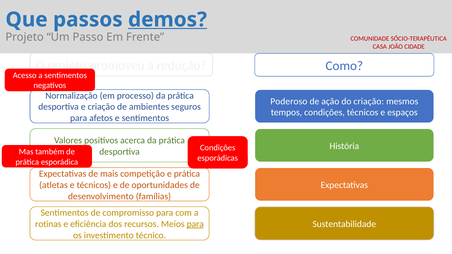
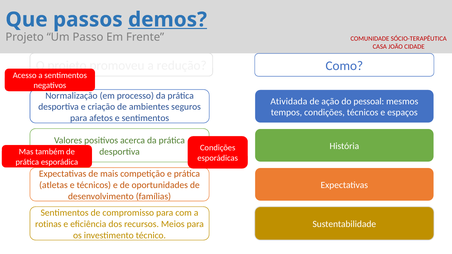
Poderoso: Poderoso -> Atividada (289, 101)
do criação: criação -> pessoal (369, 101)
para underline: present -> none (195, 224)
